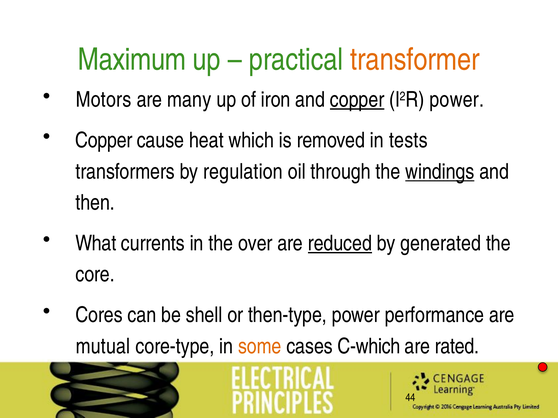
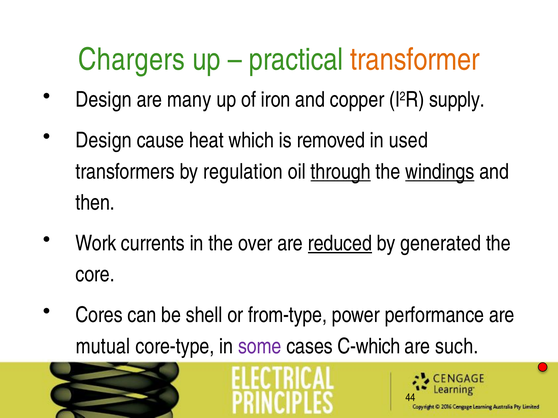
Maximum: Maximum -> Chargers (132, 60)
Motors: Motors -> Design (104, 100)
copper underline: present -> none (357, 100)
I2R power: power -> supply (457, 100)
Copper: Copper -> Design (104, 140)
tests: tests -> used (408, 140)
through underline: none -> present (341, 172)
What: What -> Work (96, 244)
then-type: then-type -> from-type (288, 315)
some colour: orange -> purple (260, 347)
rated: rated -> such (457, 347)
